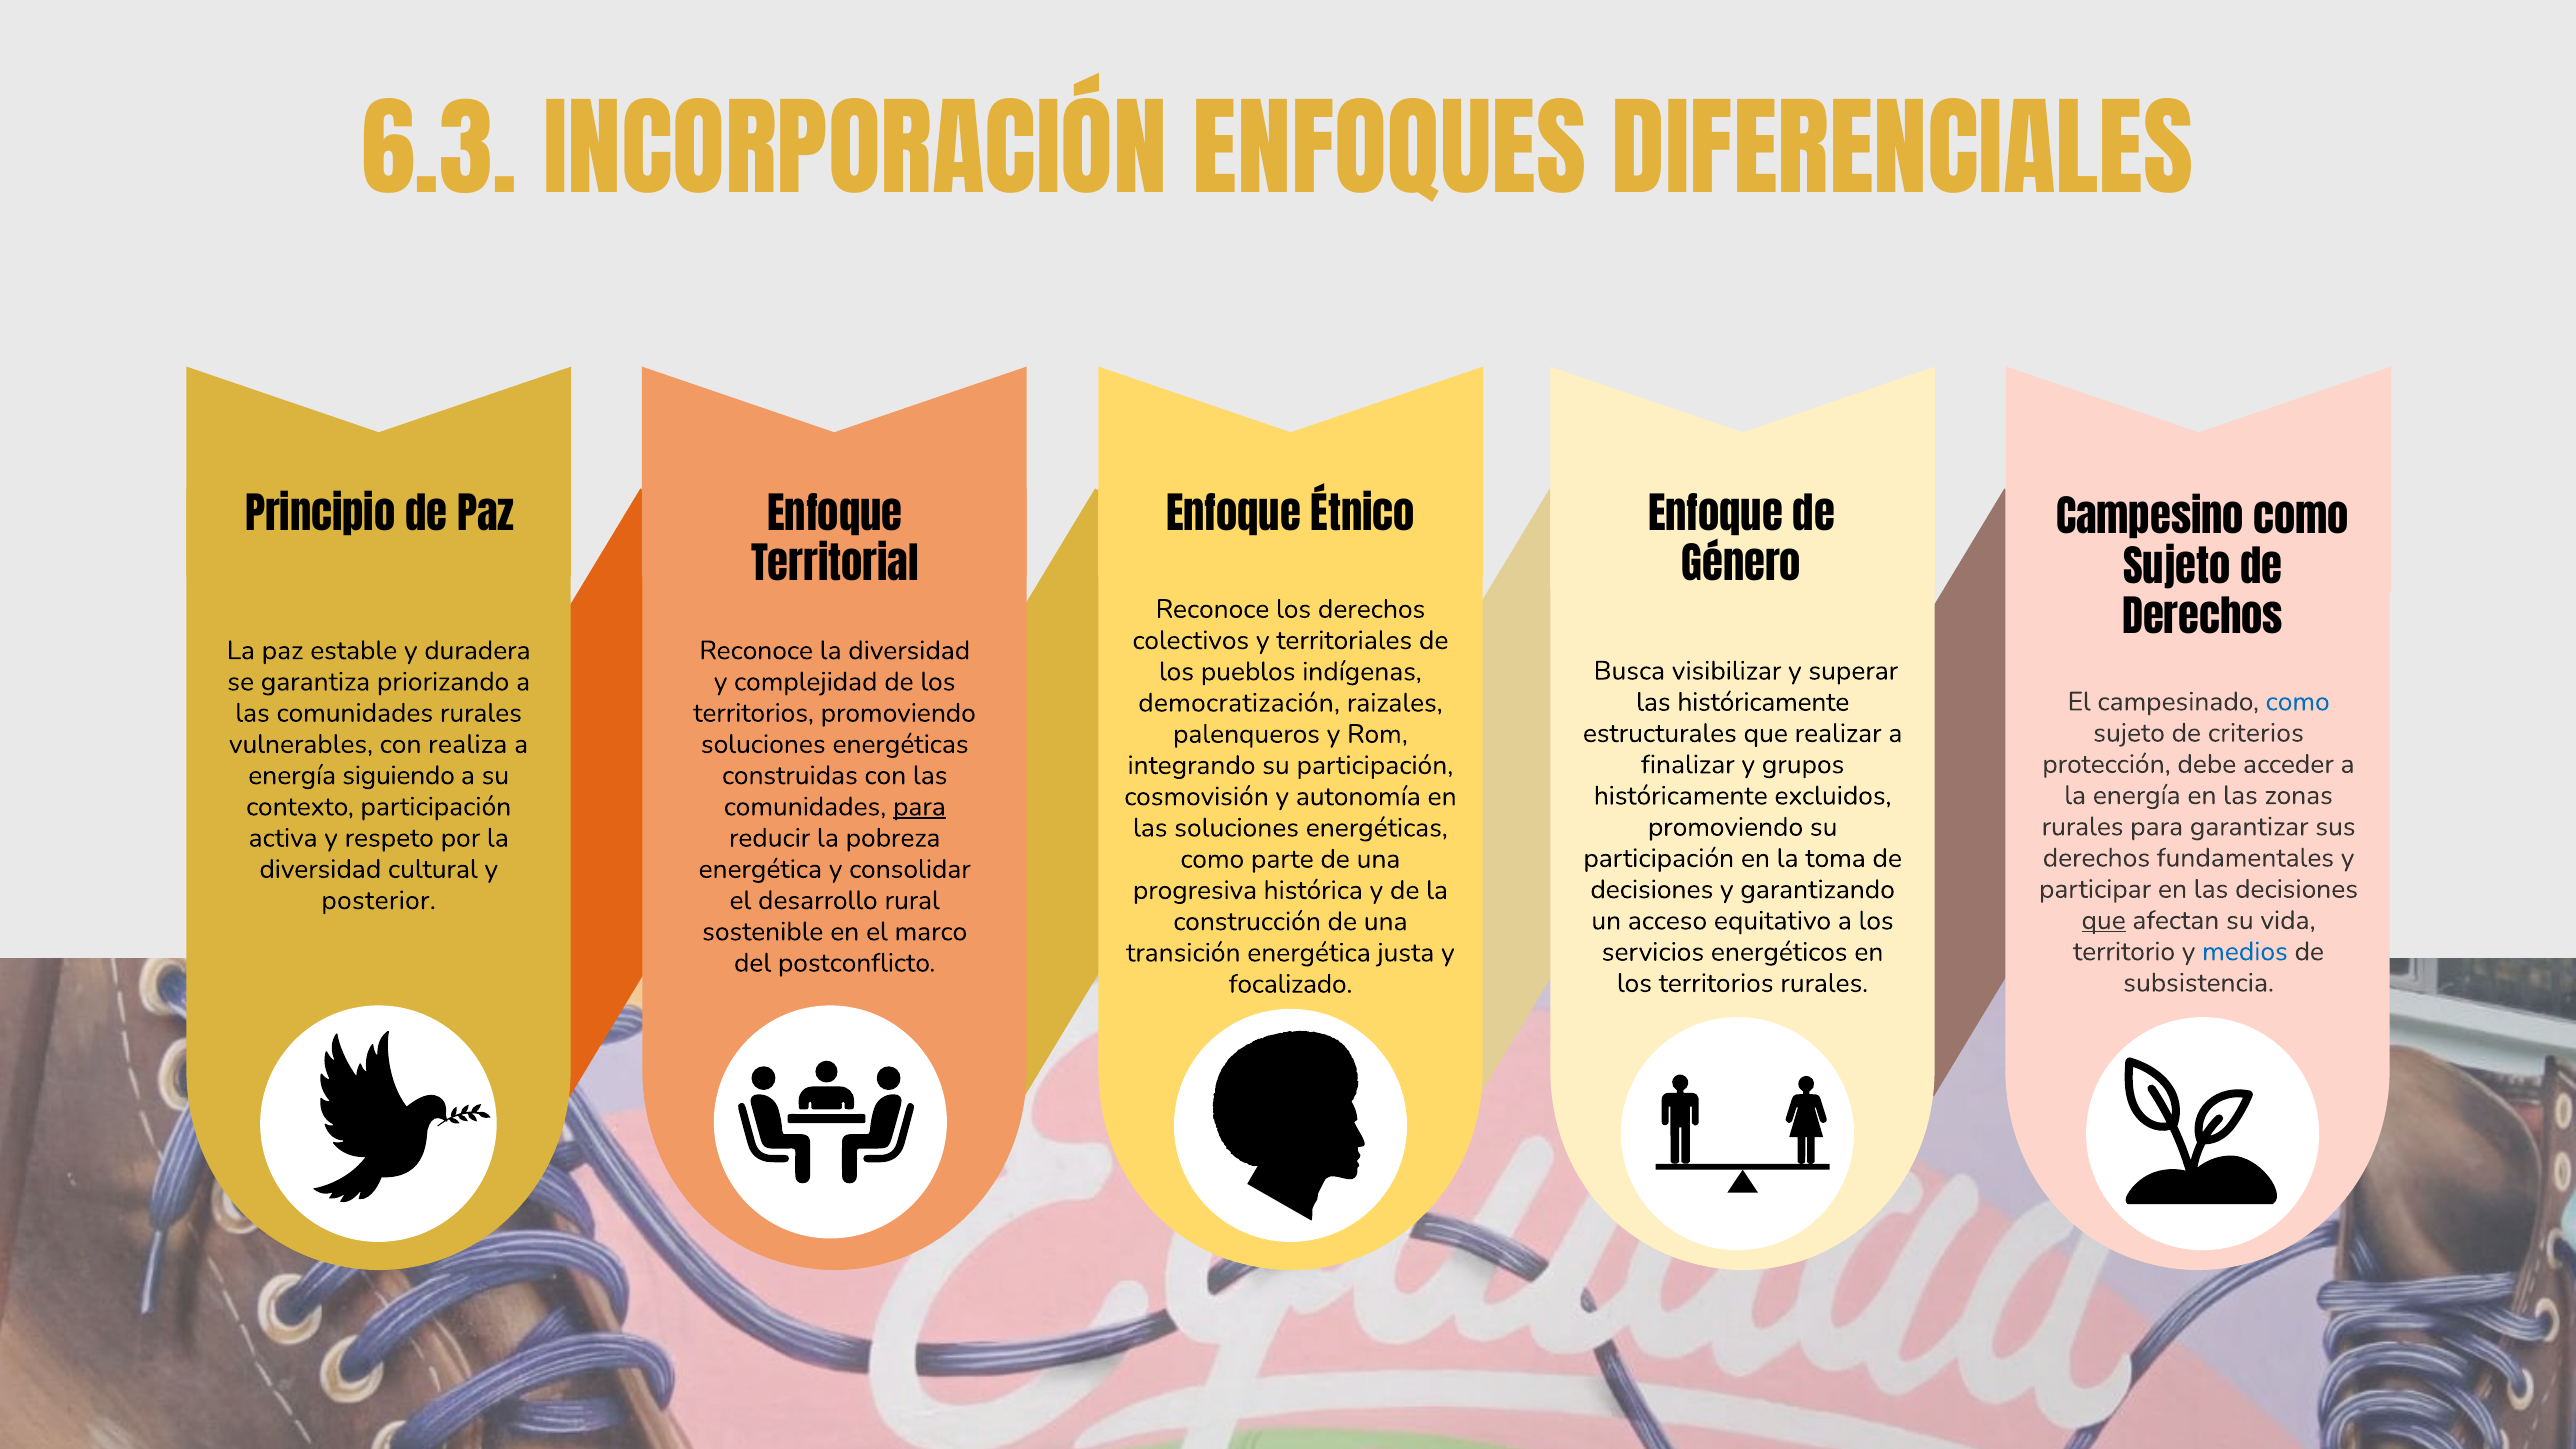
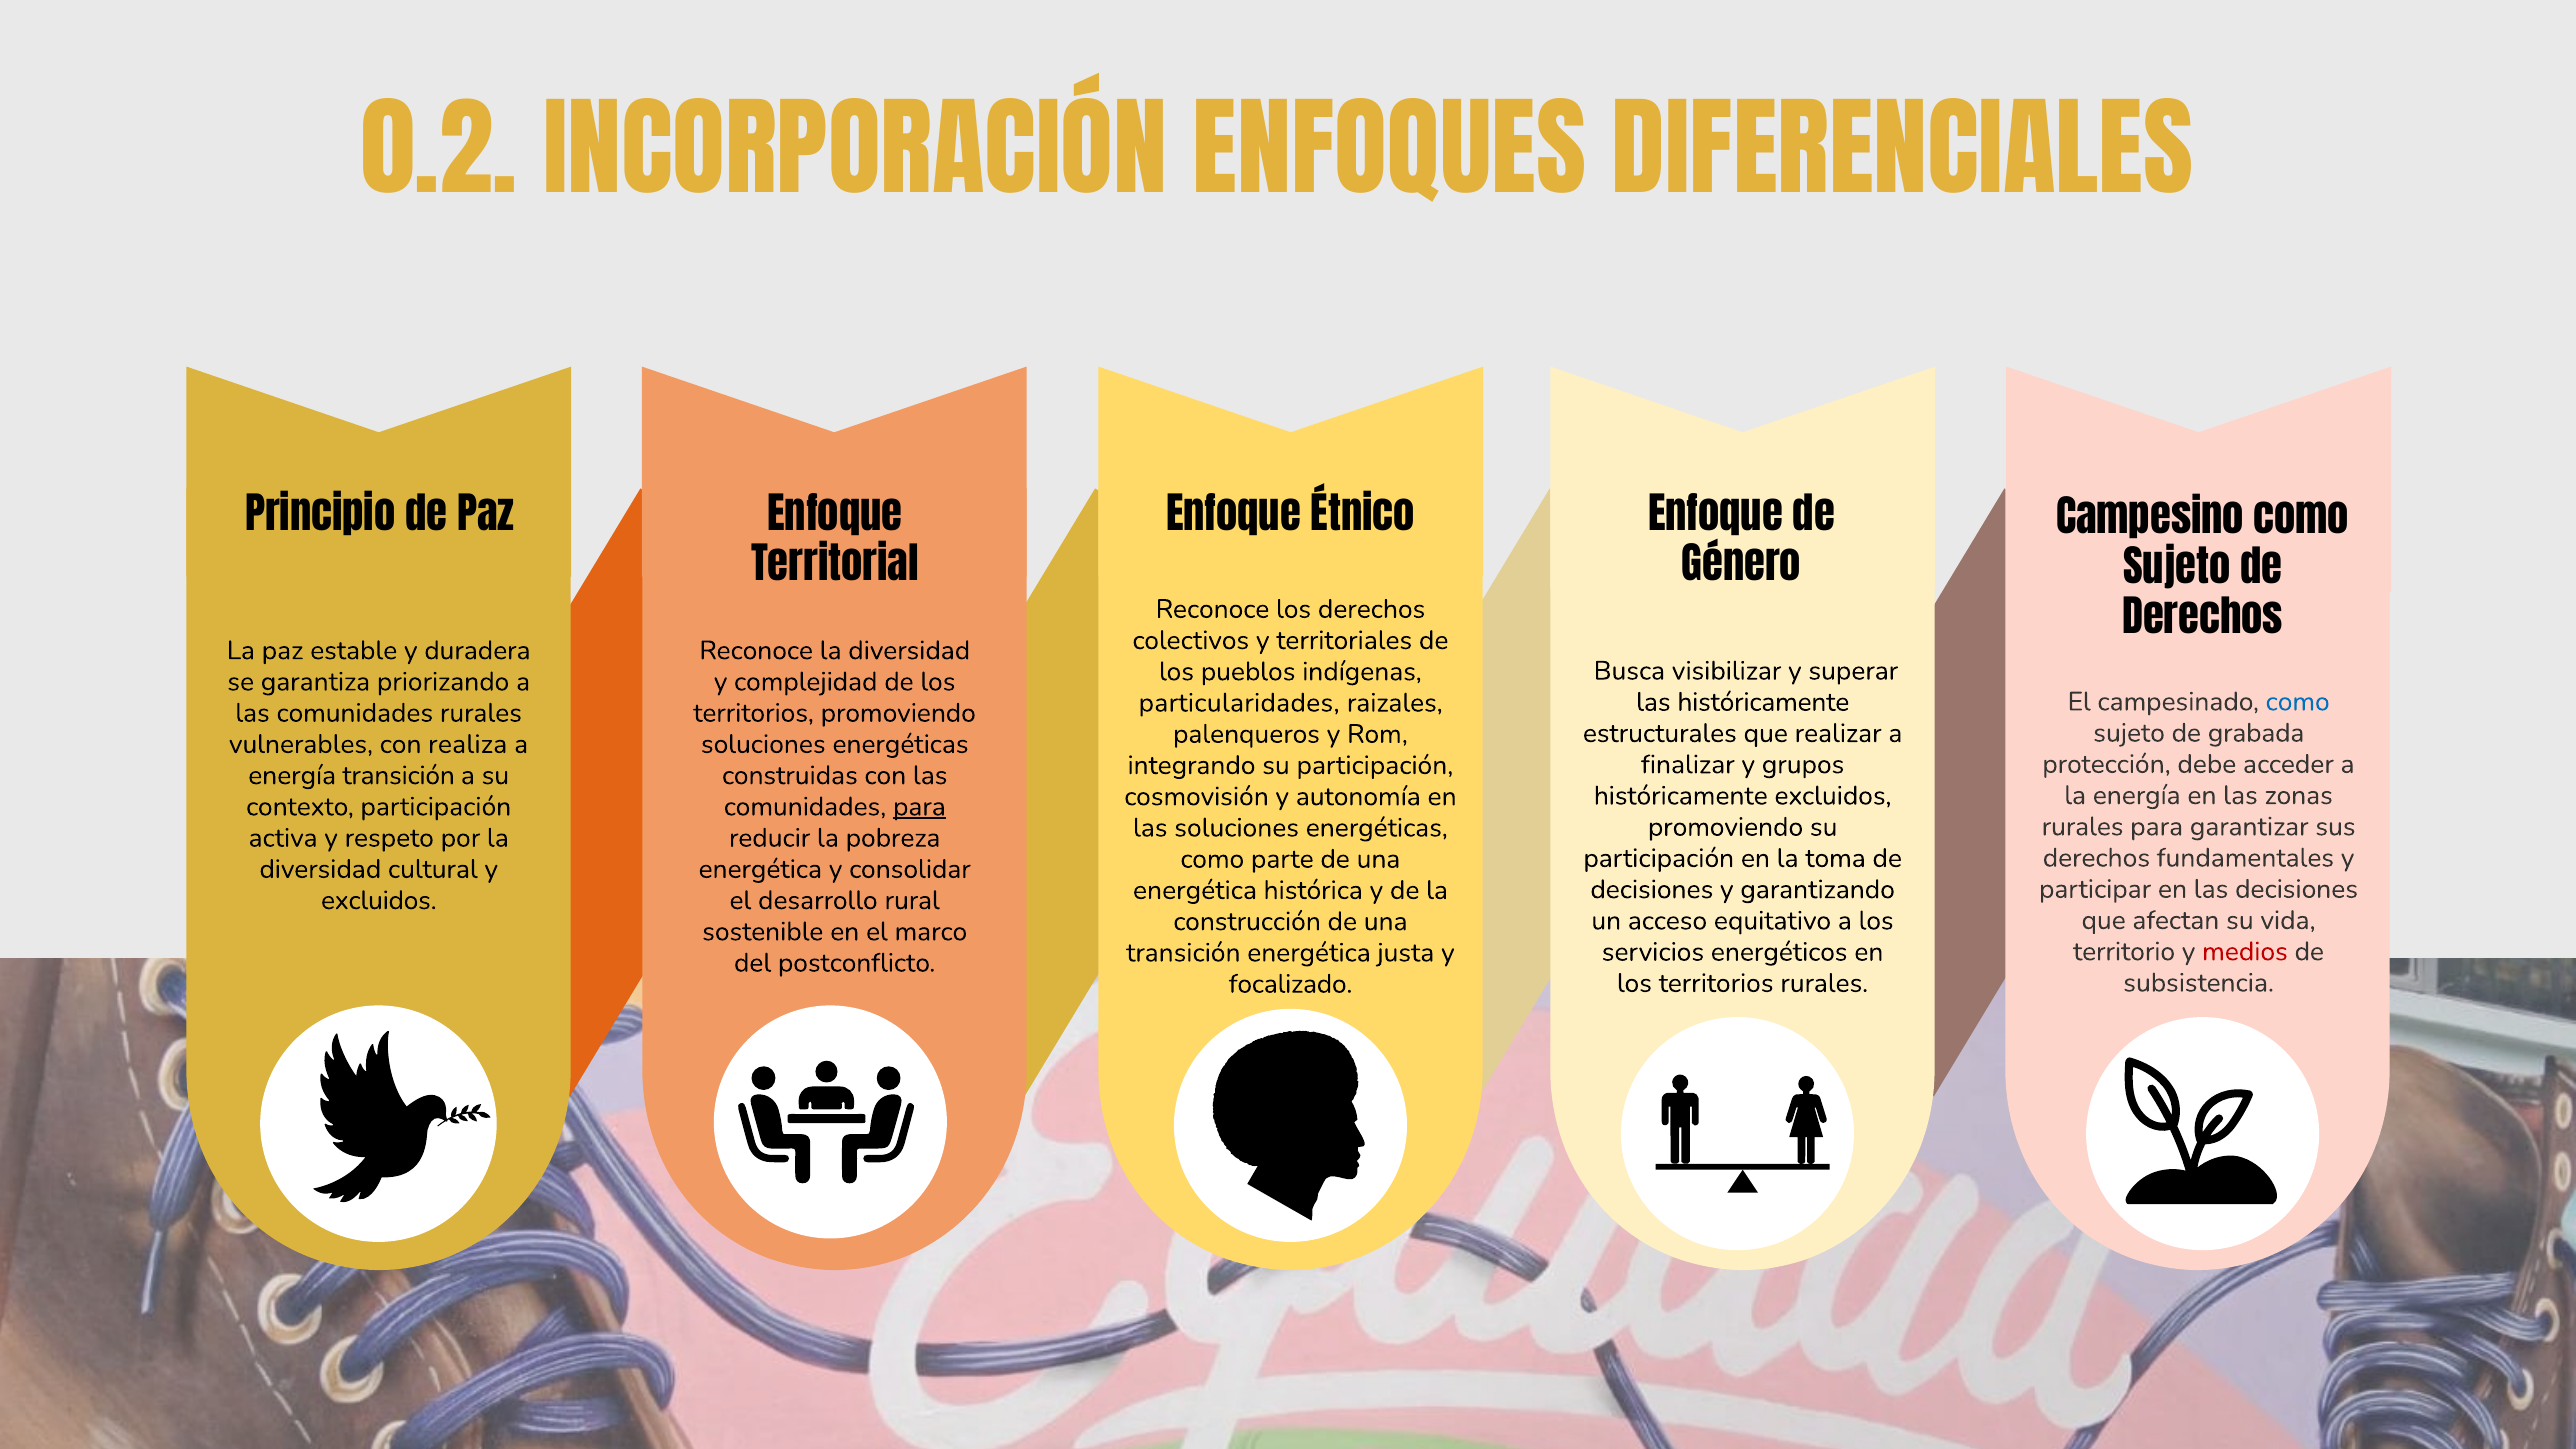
6.3: 6.3 -> 0.2 (439, 157)
democratización: democratización -> particularidades (1239, 703)
criterios: criterios -> grabada (2256, 733)
energía siguiendo: siguiendo -> transición (399, 775)
progresiva: progresiva -> energética (1195, 890)
posterior: posterior -> excluidos (379, 900)
que underline: present -> none (2104, 920)
medios colour: blue -> red (2245, 952)
